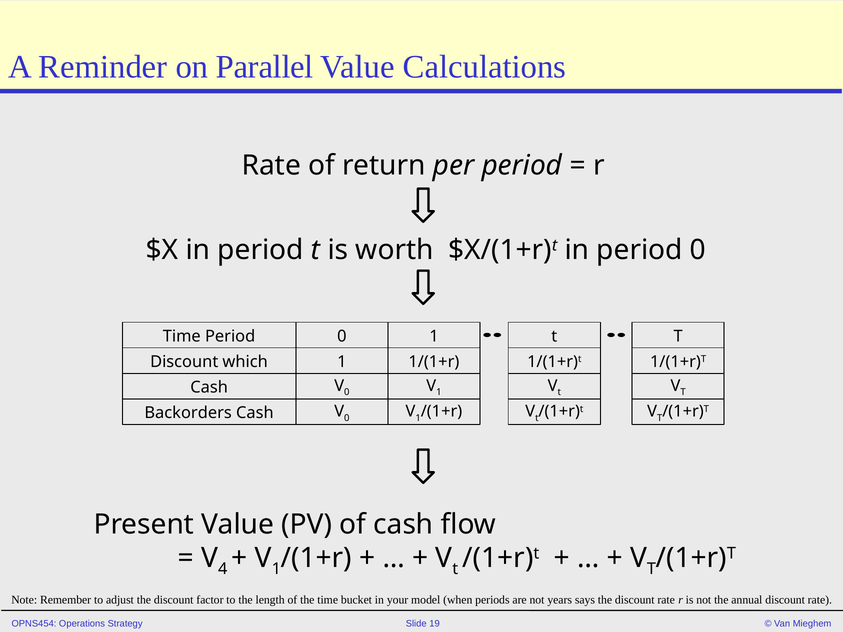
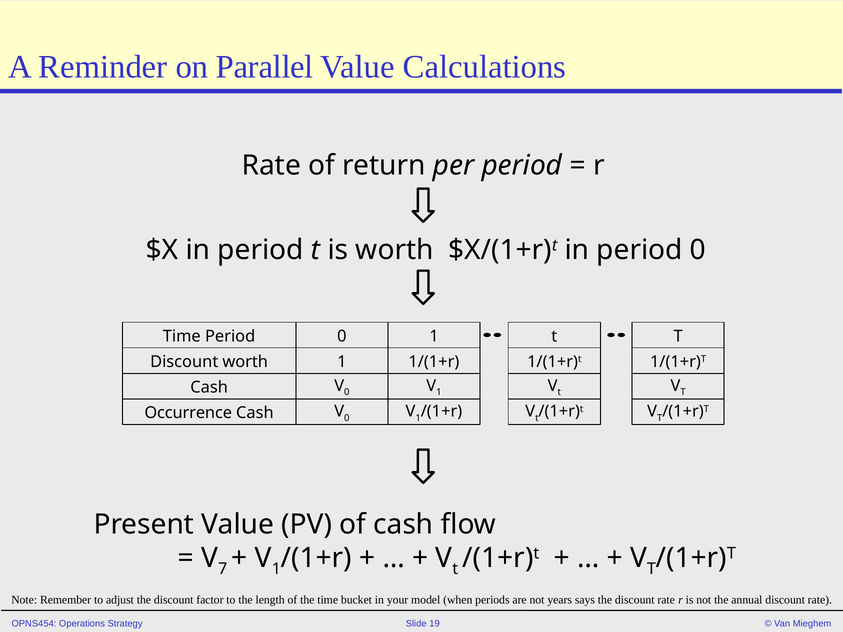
Discount which: which -> worth (245, 362)
Backorders: Backorders -> Occurrence (188, 413)
4: 4 -> 7 (223, 569)
